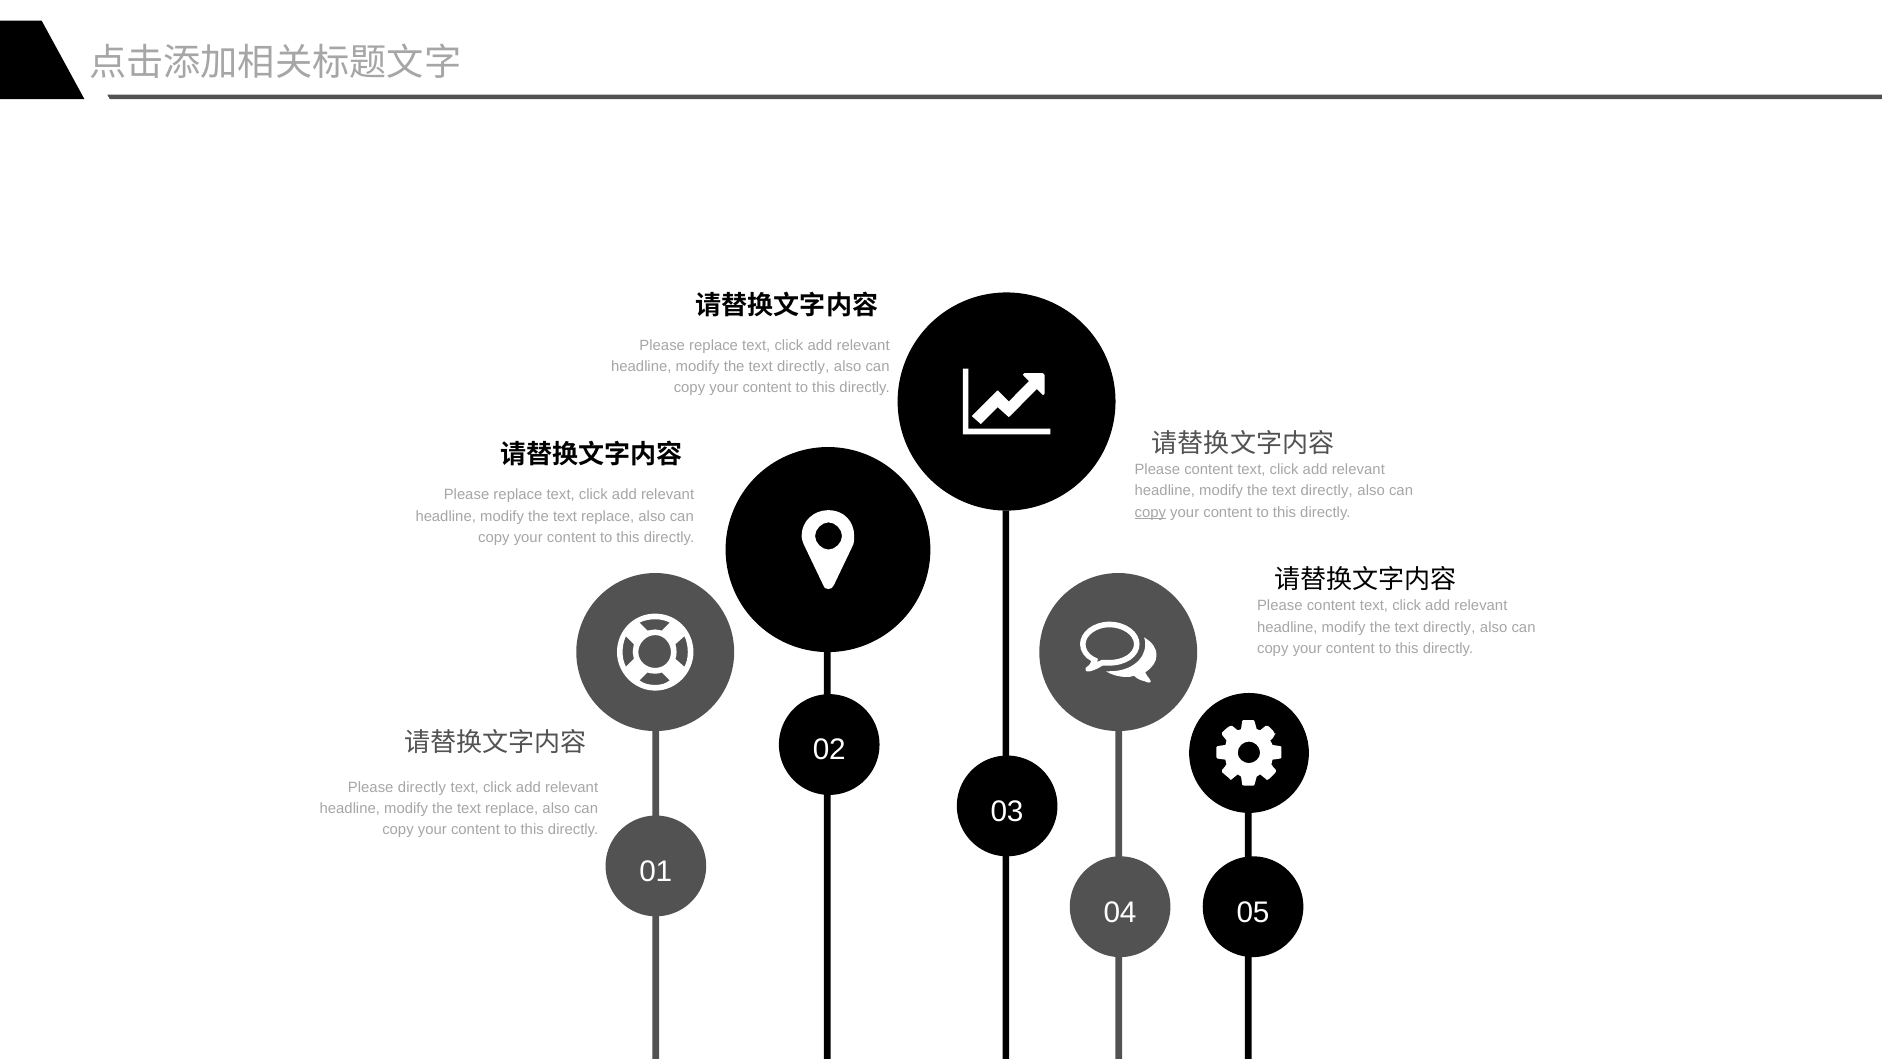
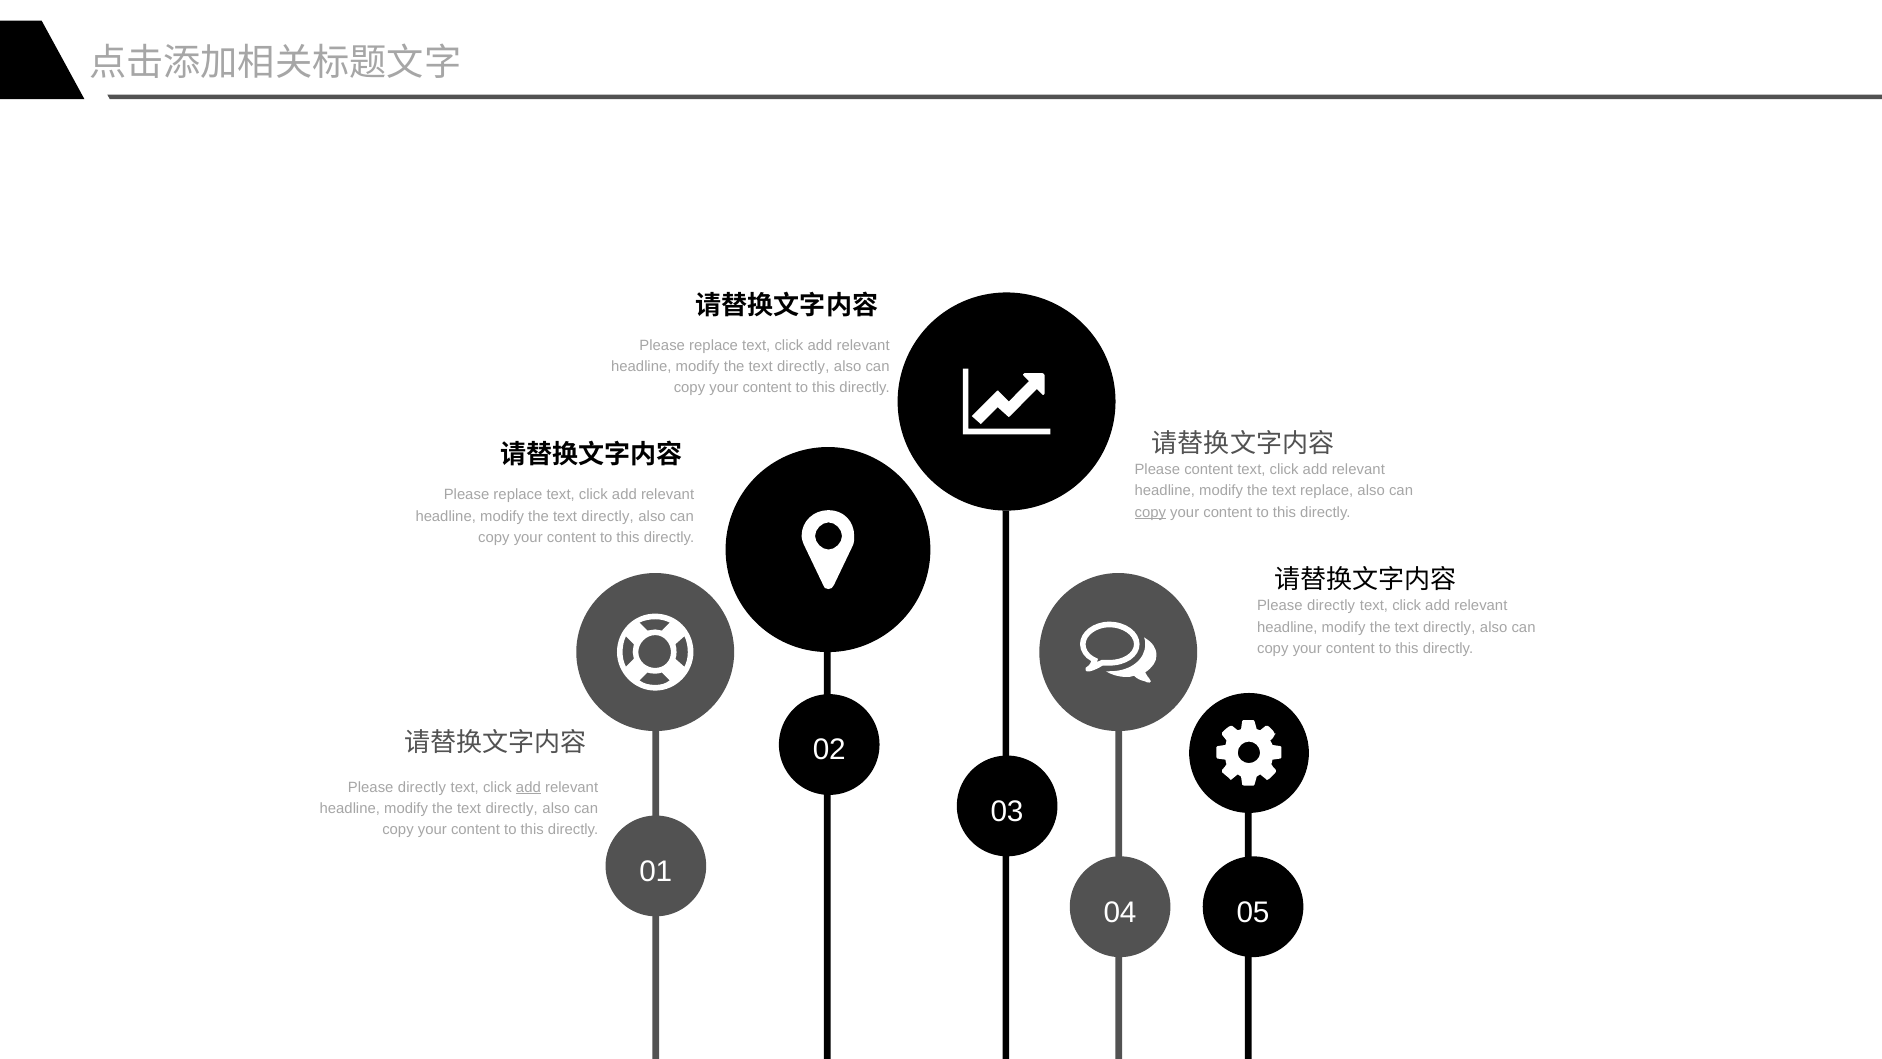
directly: directly -> replace (1327, 491)
replace: replace -> directly (608, 516)
content: content -> directly (1331, 606)
add underline: none -> present (528, 787)
replace: replace -> directly (512, 808)
